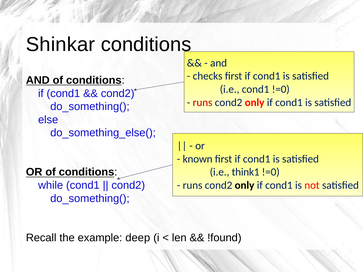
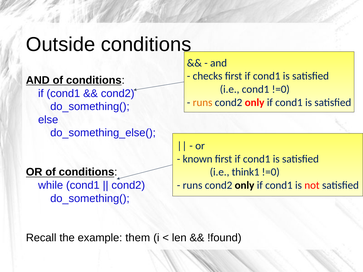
Shinkar: Shinkar -> Outside (61, 44)
runs colour: red -> orange (203, 102)
deep: deep -> them (138, 238)
